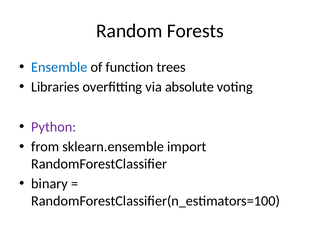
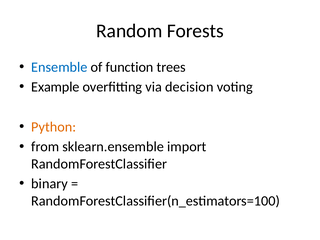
Libraries: Libraries -> Example (55, 87)
absolute: absolute -> decision (189, 87)
Python colour: purple -> orange (54, 127)
